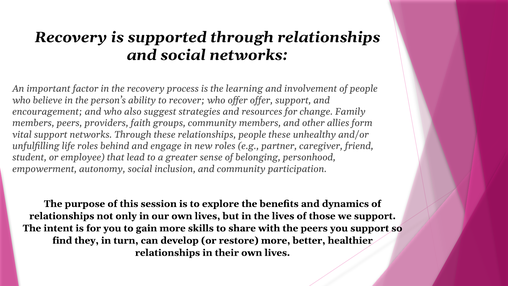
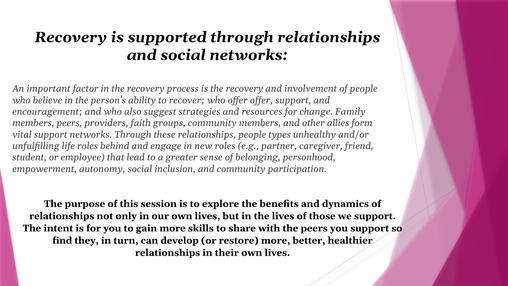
is the learning: learning -> recovery (244, 89)
people these: these -> types (280, 134)
